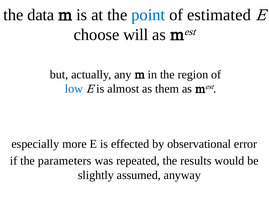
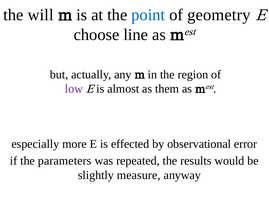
data: data -> will (41, 15)
estimated: estimated -> geometry (219, 15)
will: will -> line (136, 35)
low colour: blue -> purple (74, 89)
assumed: assumed -> measure (139, 175)
